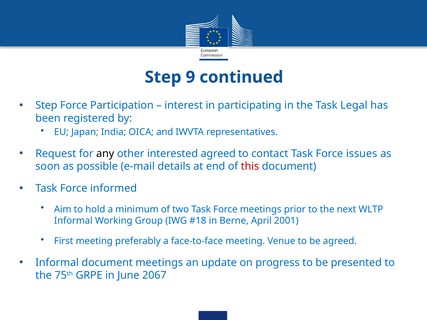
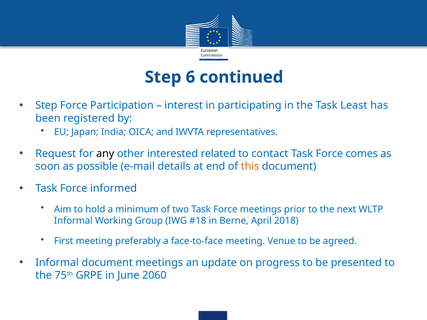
9: 9 -> 6 (190, 77)
Legal: Legal -> Least (354, 106)
interested agreed: agreed -> related (218, 154)
issues: issues -> comes (362, 154)
this colour: red -> orange (250, 166)
2001: 2001 -> 2018 (286, 221)
2067: 2067 -> 2060 (154, 276)
